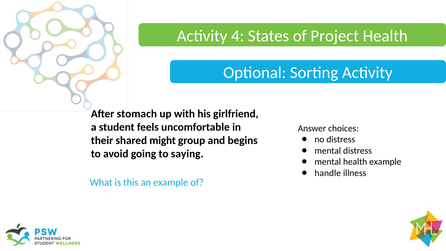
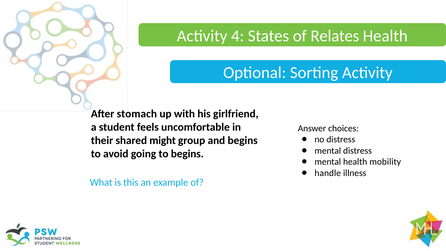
Project: Project -> Relates (335, 36)
to saying: saying -> begins (187, 154)
health example: example -> mobility (385, 162)
